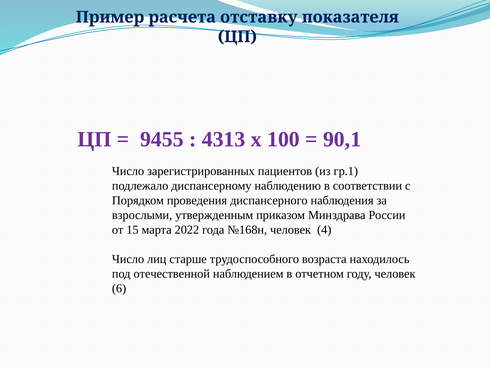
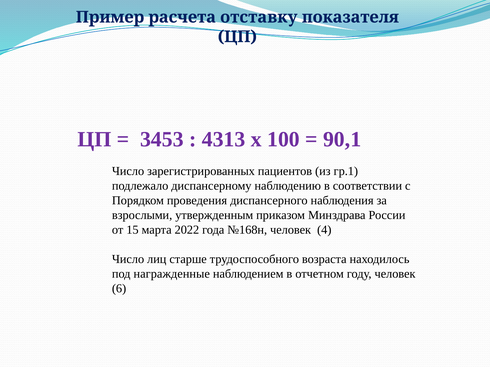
9455: 9455 -> 3453 (162, 140)
отечественной: отечественной -> награжденные (172, 274)
